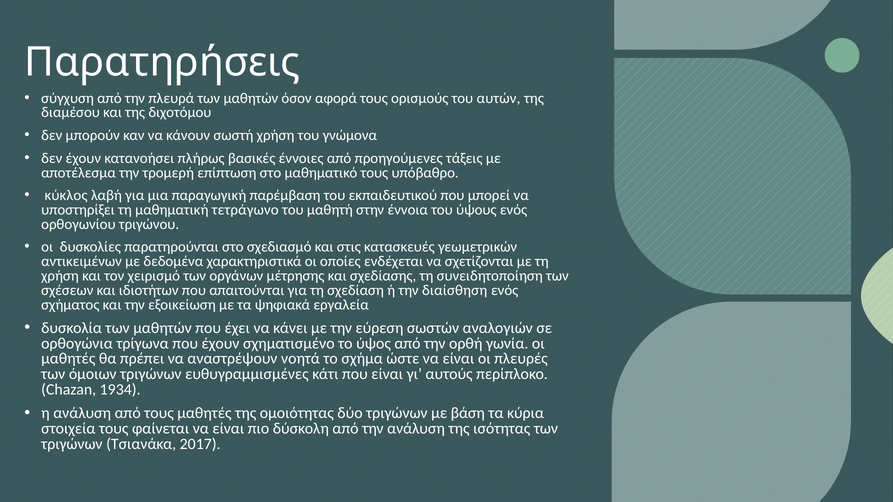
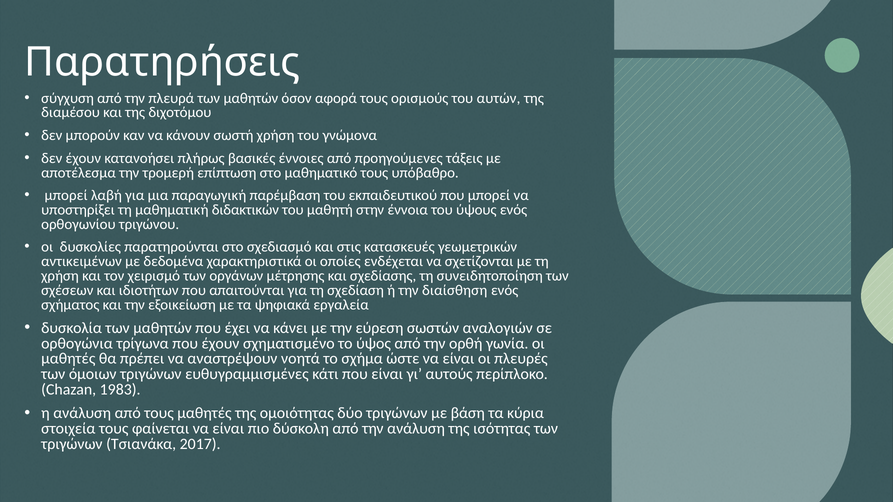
κύκλος: κύκλος -> μπορεί (66, 196)
τετράγωνο: τετράγωνο -> διδακτικών (245, 210)
1934: 1934 -> 1983 (120, 390)
